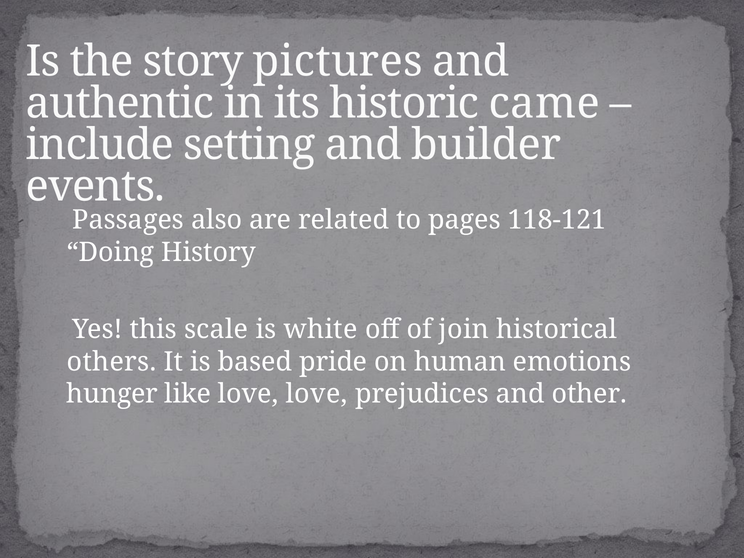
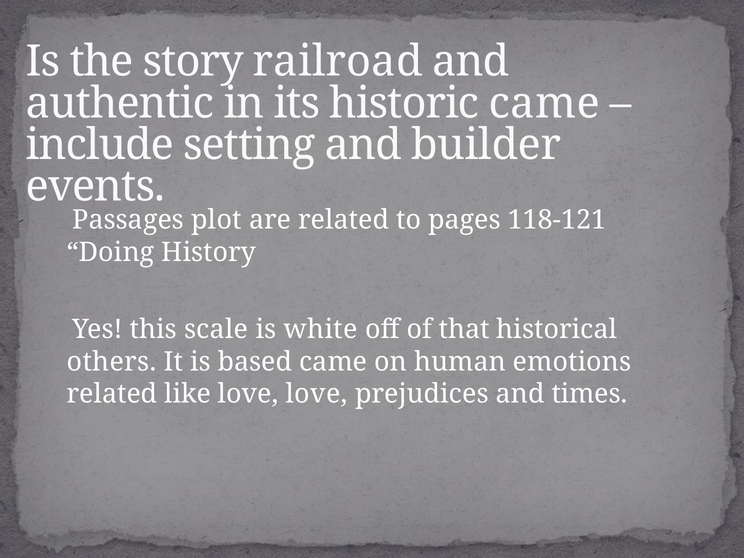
pictures: pictures -> railroad (338, 62)
also: also -> plot (216, 220)
join: join -> that (464, 329)
based pride: pride -> came (333, 362)
hunger: hunger -> related (112, 394)
other: other -> times (589, 394)
